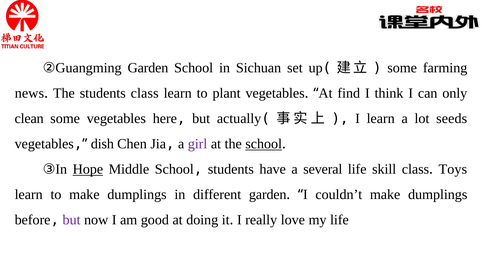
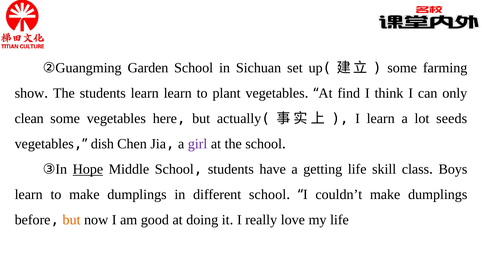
news: news -> show (29, 93)
students class: class -> learn (145, 93)
school underline: present -> none (264, 144)
several: several -> getting (323, 169)
Toys: Toys -> Boys (453, 169)
different garden: garden -> school (268, 195)
but colour: purple -> orange (72, 220)
